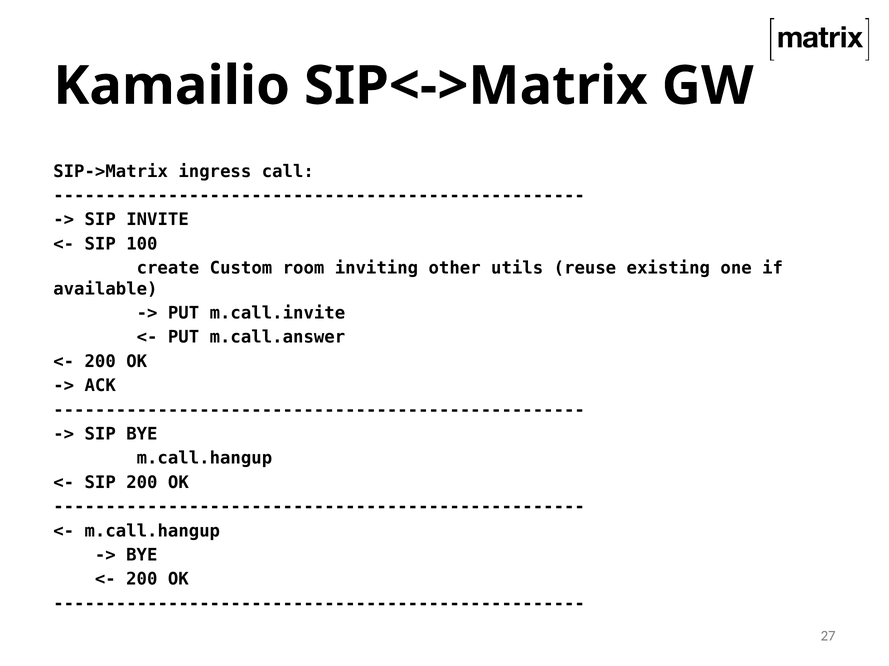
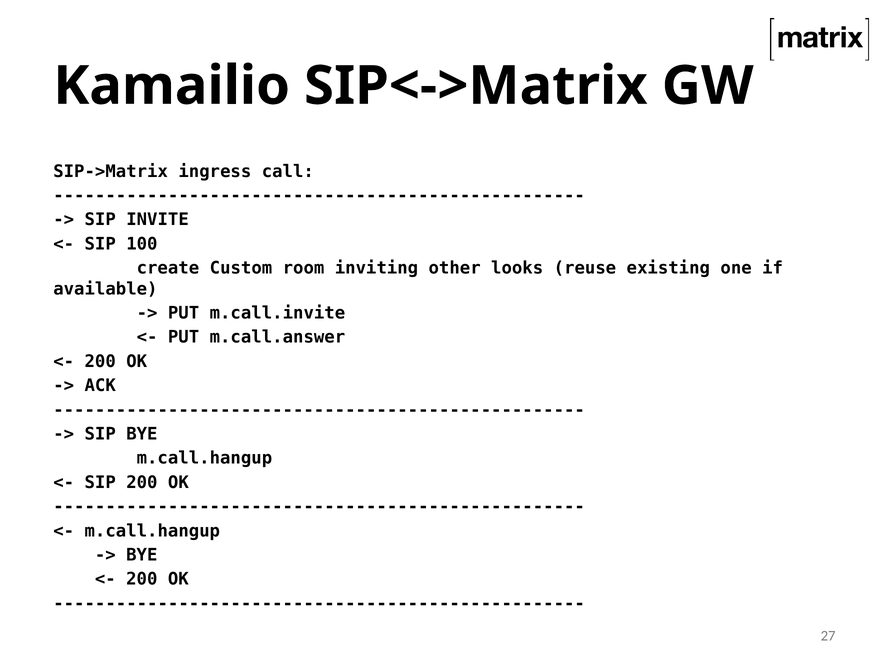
utils: utils -> looks (517, 268)
